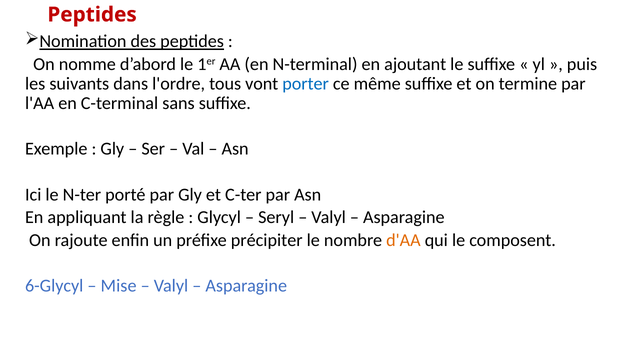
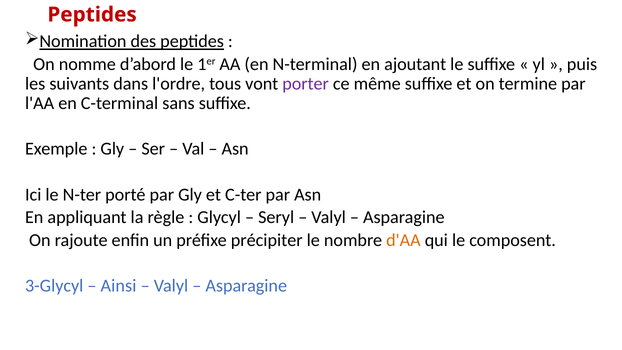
porter colour: blue -> purple (306, 84)
6-Glycyl: 6-Glycyl -> 3-Glycyl (54, 286)
Mise: Mise -> Ainsi (119, 286)
